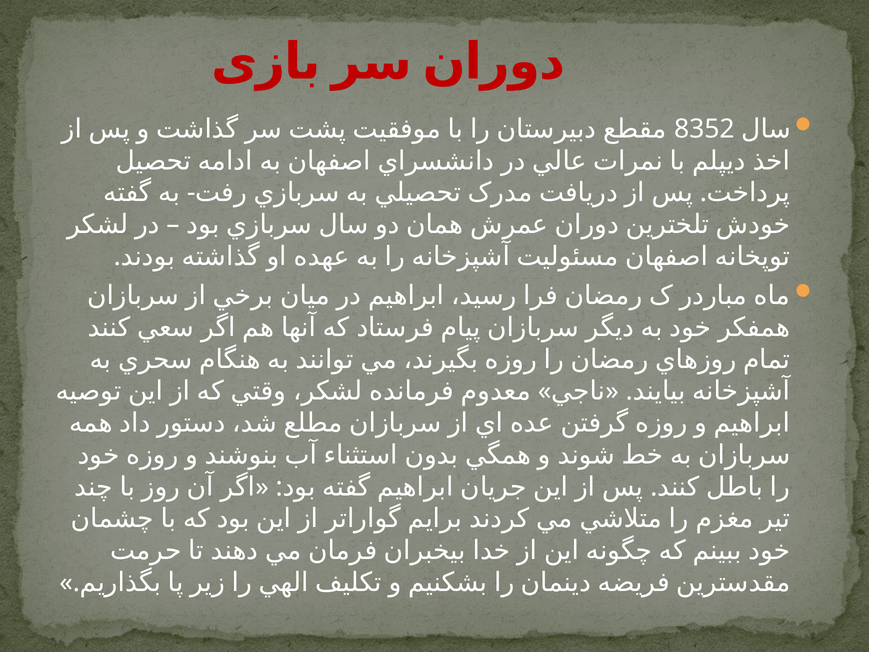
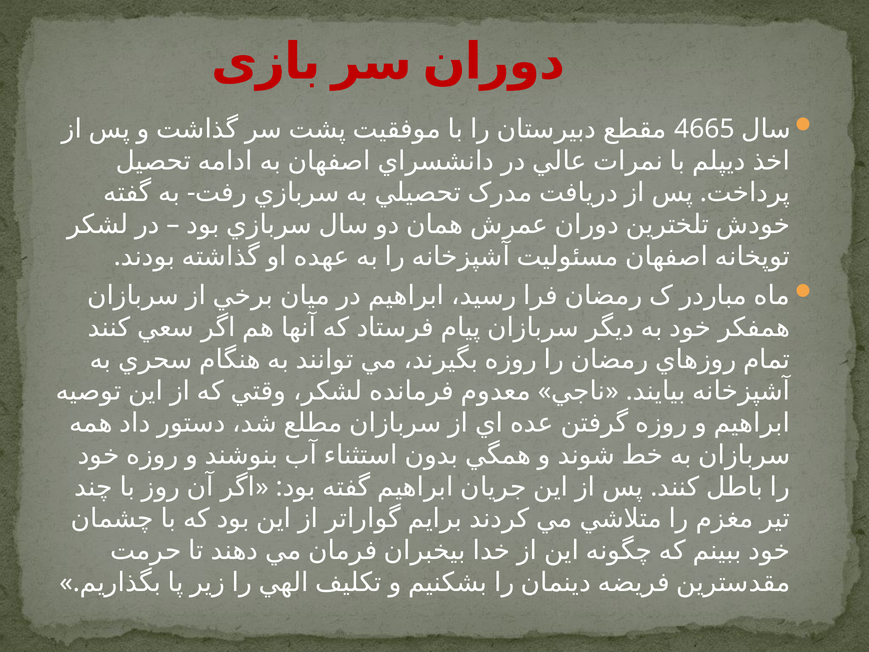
8352: 8352 -> 4665 (704, 129)
